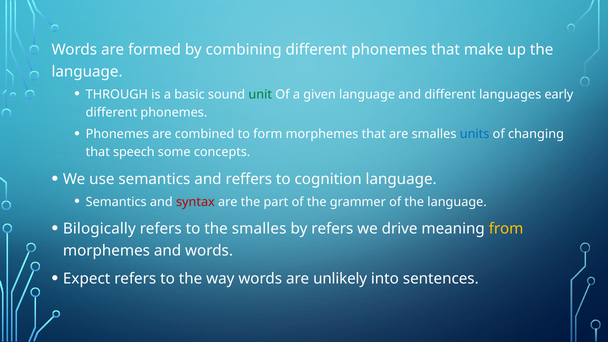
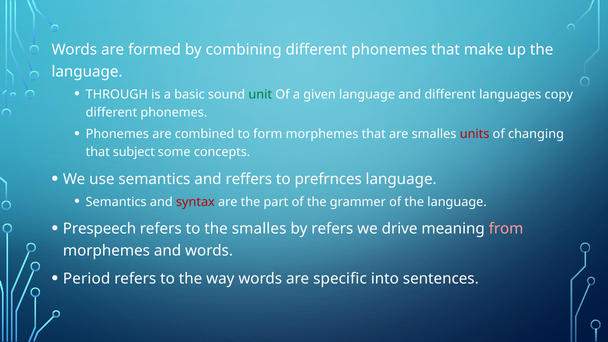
early: early -> copy (559, 94)
units colour: blue -> red (475, 134)
speech: speech -> subject (134, 152)
cognition: cognition -> prefrnces (328, 179)
Bilogically: Bilogically -> Prespeech (99, 229)
from colour: yellow -> pink (506, 229)
Expect: Expect -> Period (87, 279)
unlikely: unlikely -> specific (340, 279)
